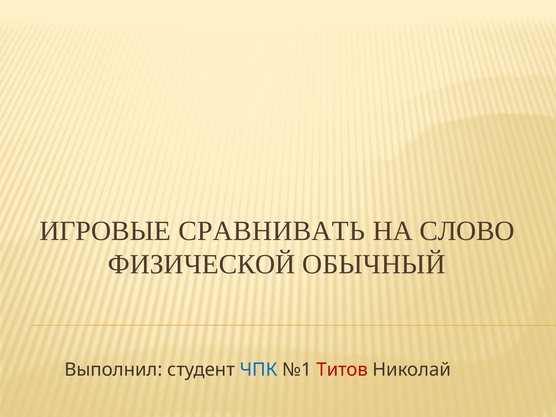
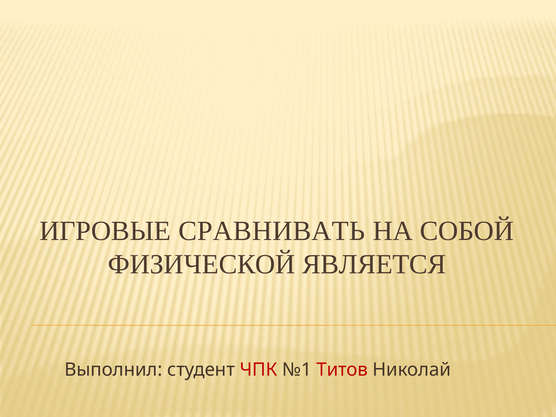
СЛОВО: СЛОВО -> СОБОЙ (467, 231)
ОБЫЧНЫЙ: ОБЫЧНЫЙ -> ЯВЛЯЕТСЯ (374, 264)
ЧПК colour: blue -> red (259, 370)
